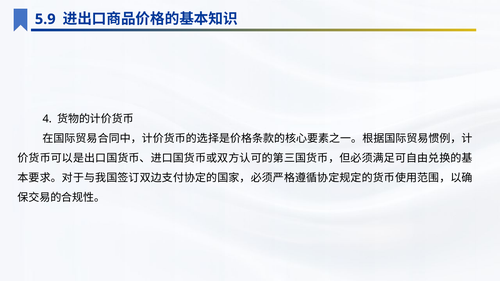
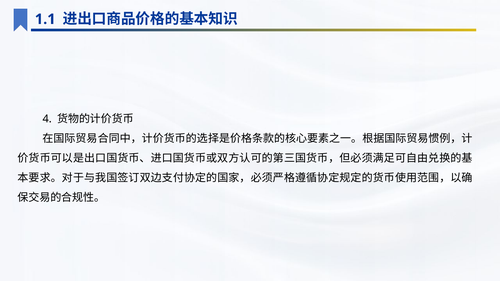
5.9: 5.9 -> 1.1 (45, 19)
